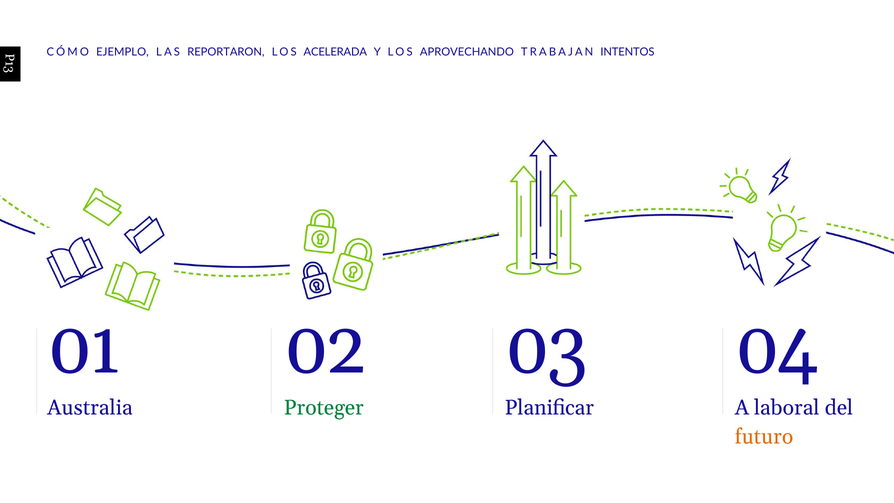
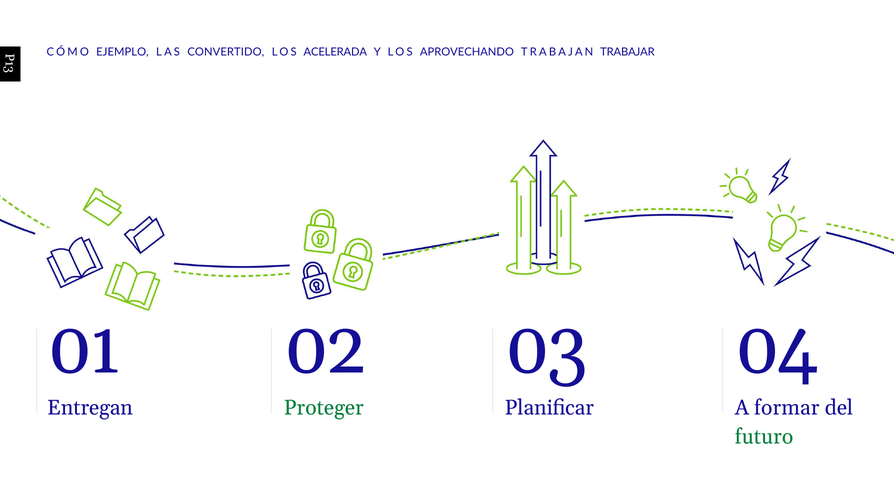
REPORTARON: REPORTARON -> CONVERTIDO (226, 52)
INTENTOS: INTENTOS -> TRABAJAR (627, 52)
Australia: Australia -> Entregan (90, 408)
laboral: laboral -> formar (787, 408)
futuro colour: orange -> green (764, 436)
